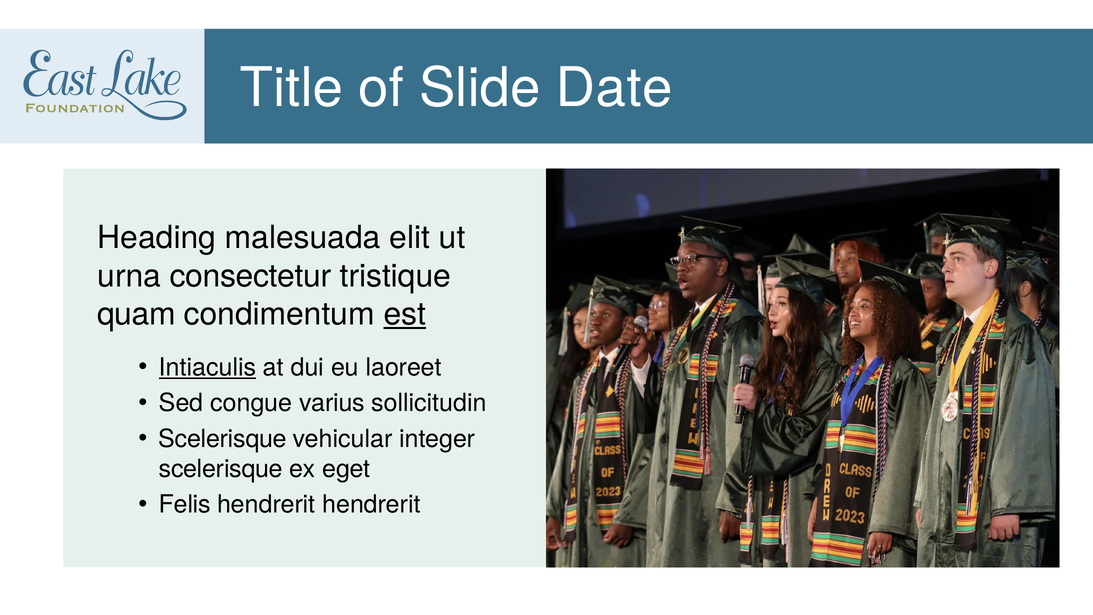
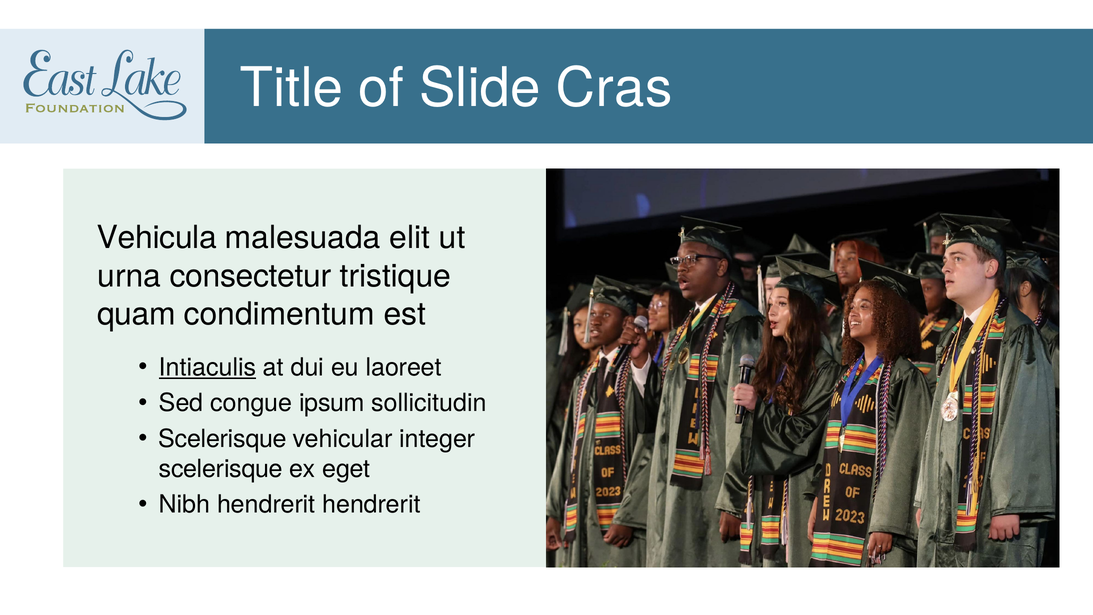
Date: Date -> Cras (614, 88)
Heading: Heading -> Vehicula (157, 238)
est underline: present -> none (405, 314)
varius: varius -> ipsum (332, 403)
Felis: Felis -> Nibh (185, 505)
